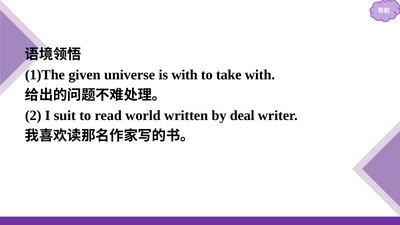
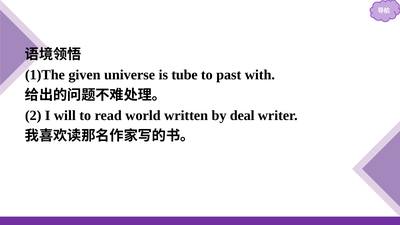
is with: with -> tube (185, 75)
take: take -> past (229, 75)
suit: suit -> will (65, 115)
